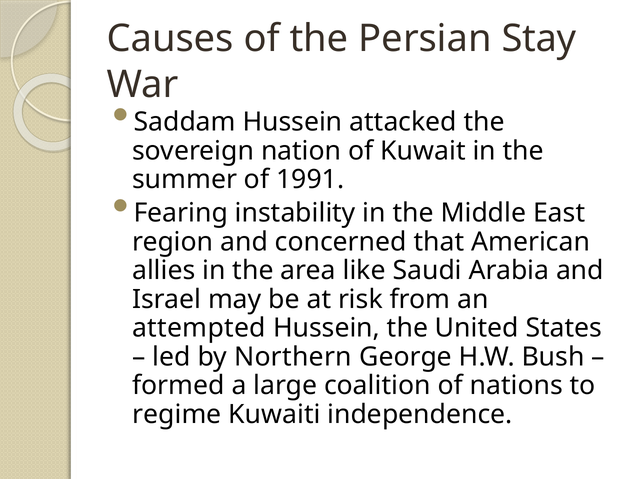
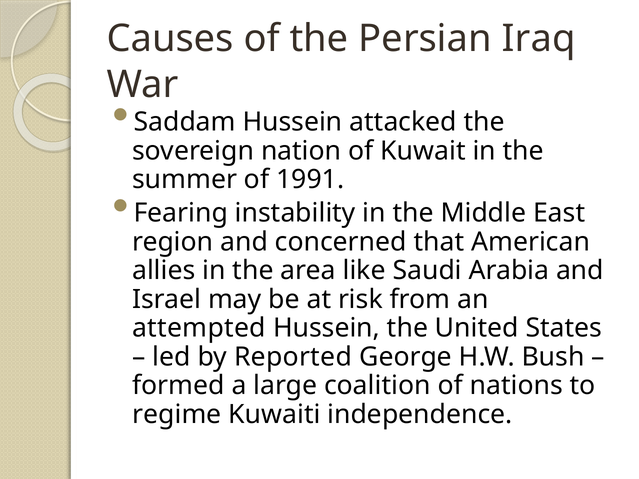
Stay: Stay -> Iraq (539, 39)
Northern: Northern -> Reported (293, 357)
